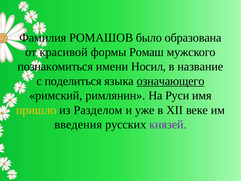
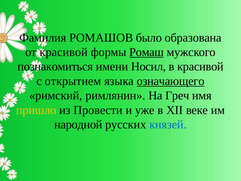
Ромаш underline: none -> present (147, 52)
в название: название -> красивой (200, 67)
поделиться: поделиться -> открытием (73, 81)
Руси: Руси -> Греч (177, 95)
Разделом: Разделом -> Провести (98, 110)
введения: введения -> народной (78, 124)
князей colour: purple -> blue (168, 124)
